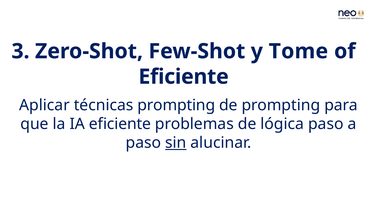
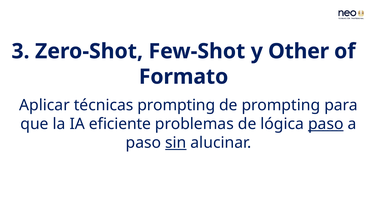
Tome: Tome -> Other (299, 51)
Eficiente: Eficiente -> Formato (184, 77)
paso underline: none -> present (326, 124)
